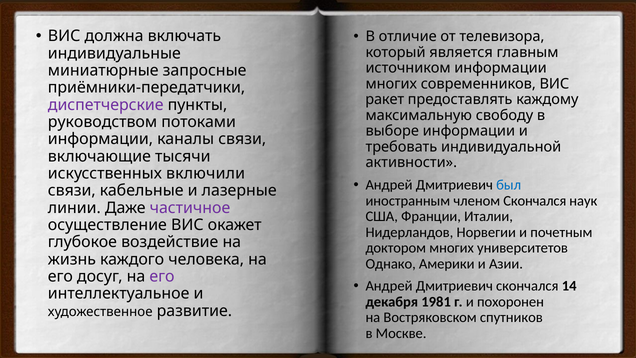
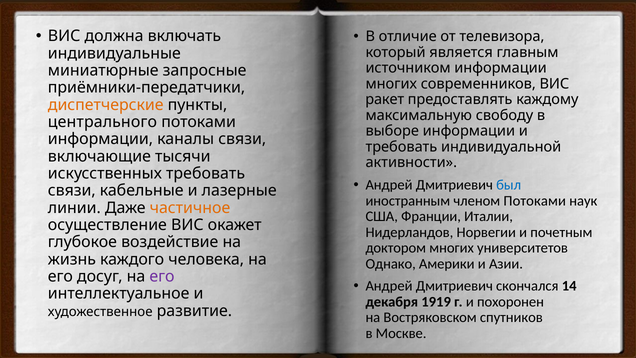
диспетчерские colour: purple -> orange (106, 105)
руководством: руководством -> центрального (102, 122)
искусственных включили: включили -> требовать (206, 173)
членом Скончался: Скончался -> Потоками (535, 201)
частичное colour: purple -> orange (190, 208)
1981: 1981 -> 1919 (436, 302)
